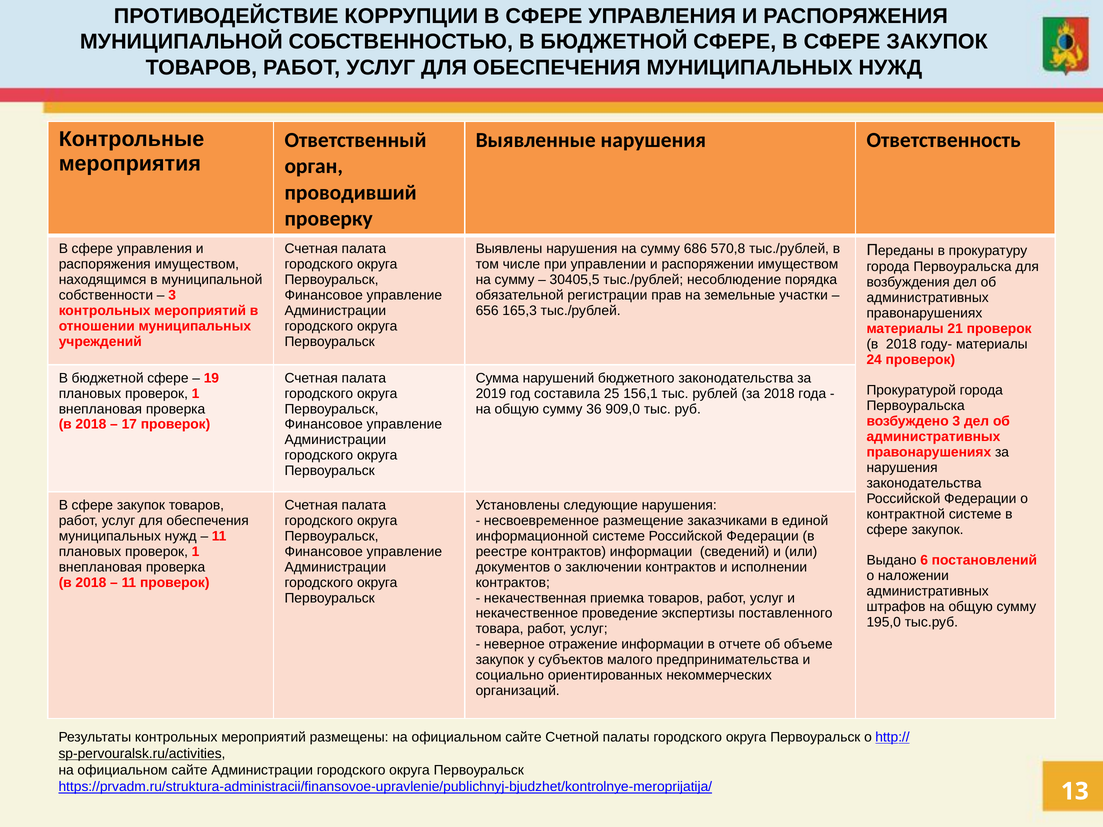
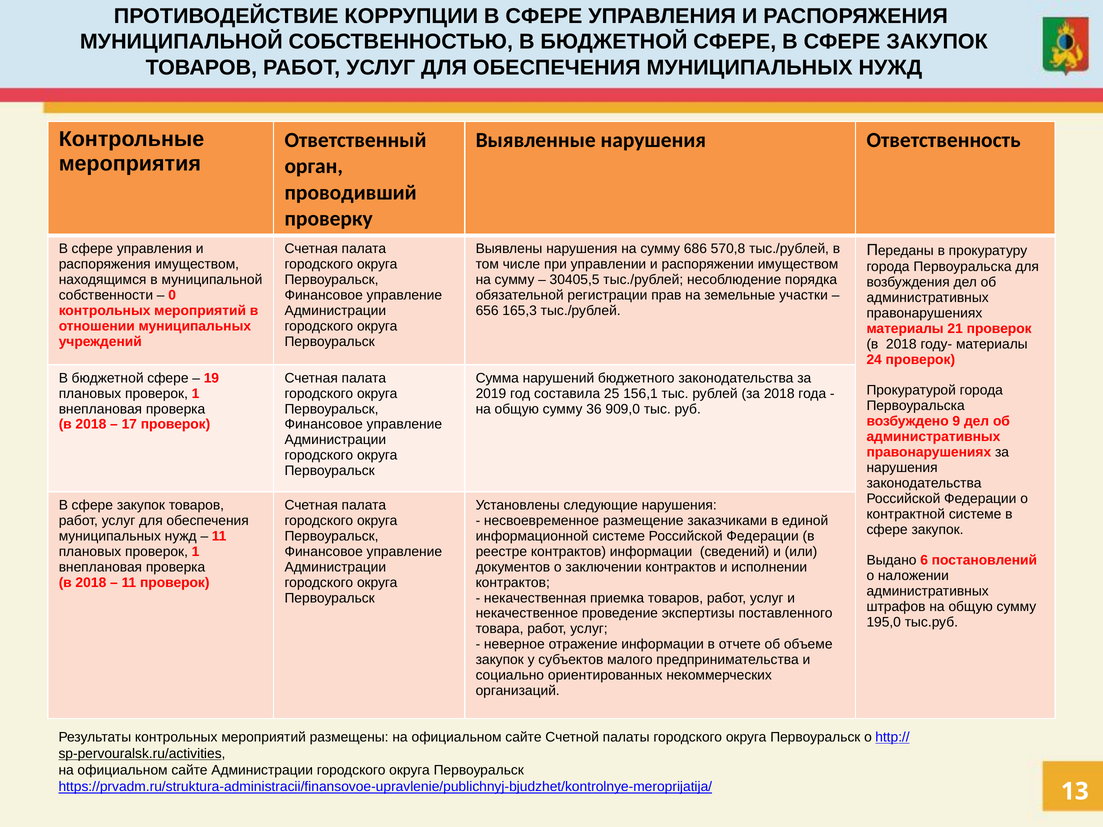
3: 3 -> 0 (172, 295)
возбуждено 3: 3 -> 9 (956, 421)
